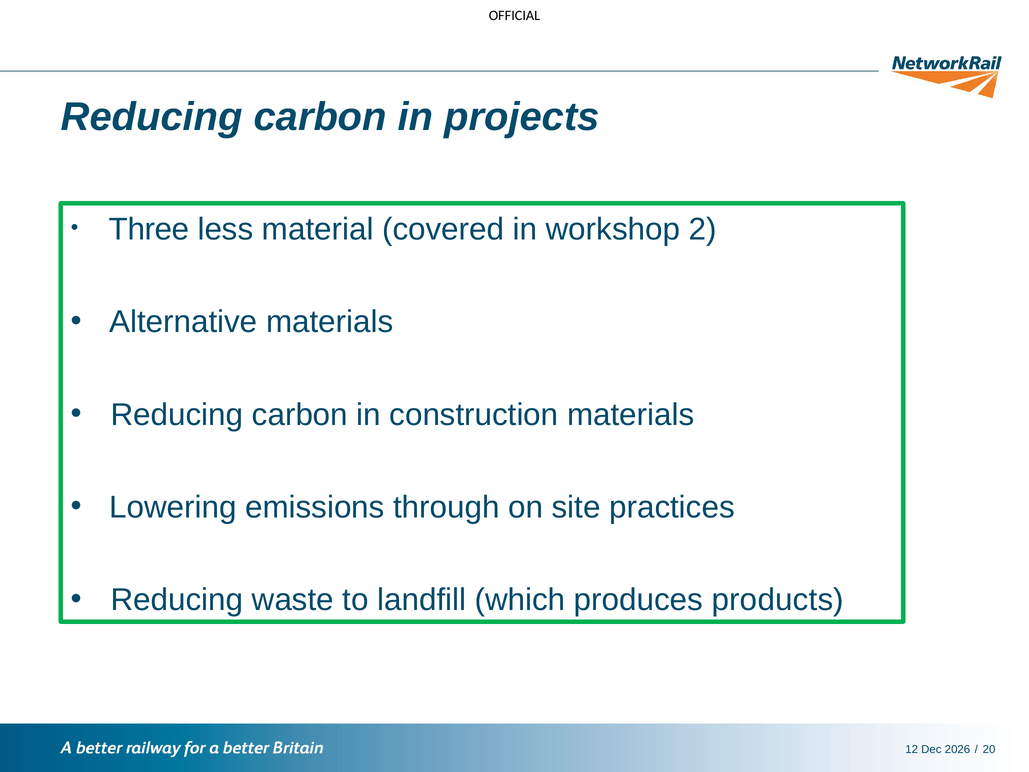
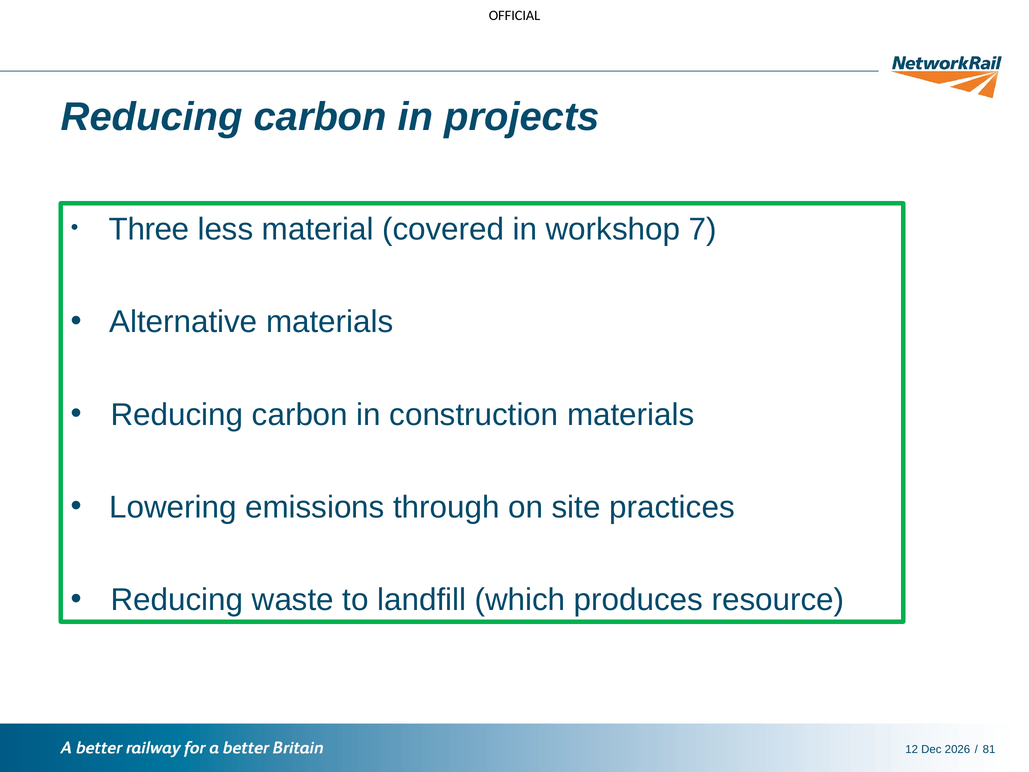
2: 2 -> 7 (703, 229)
products: products -> resource (778, 600)
20: 20 -> 81 (989, 749)
